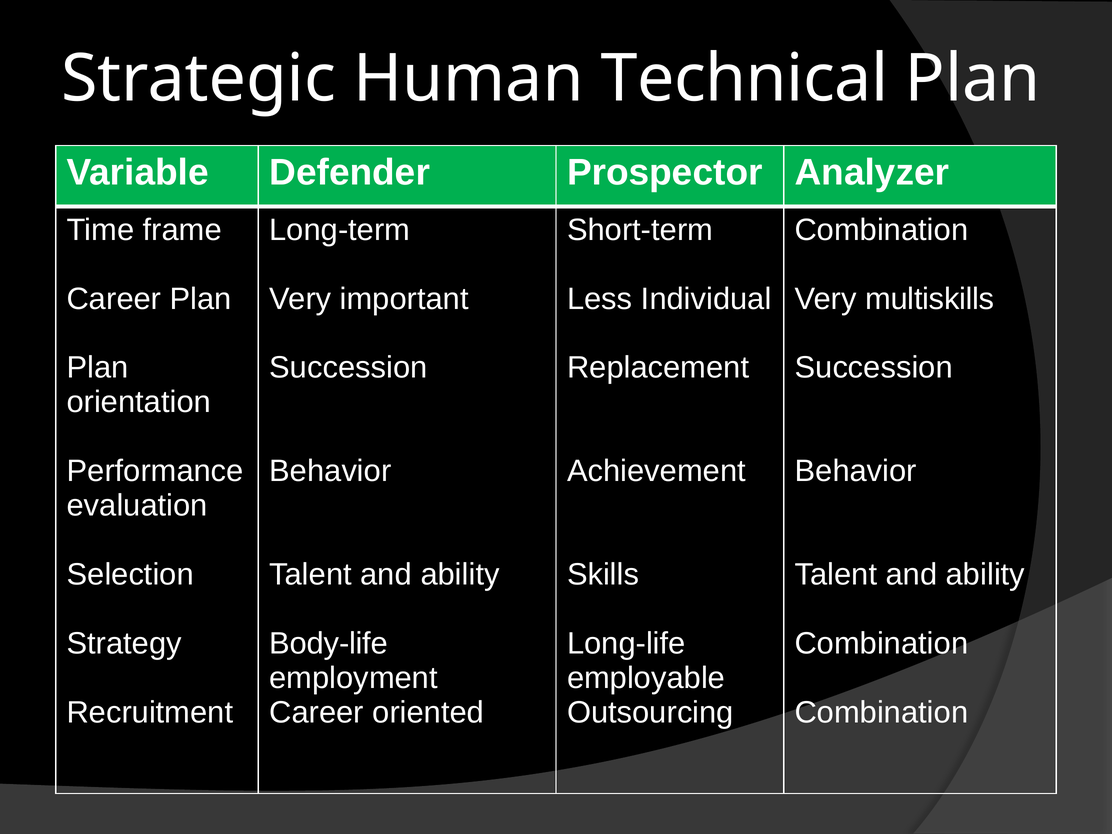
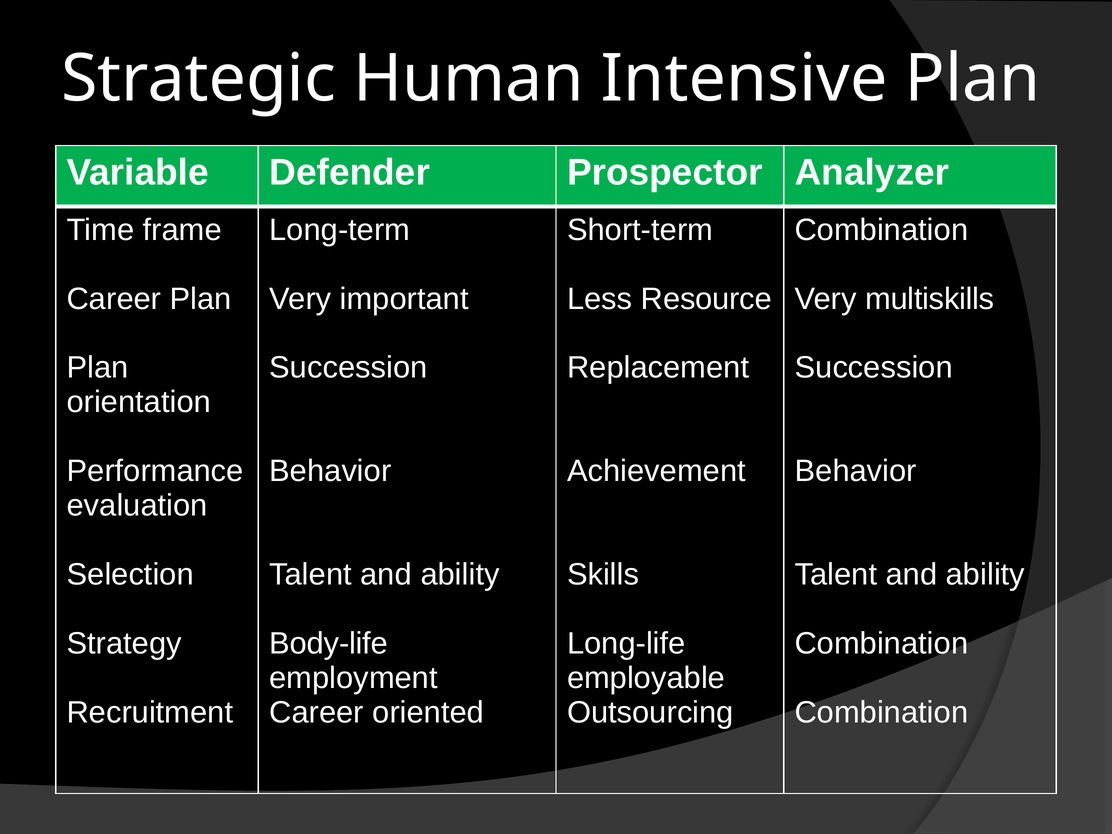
Technical: Technical -> Intensive (744, 79)
Individual: Individual -> Resource (706, 299)
